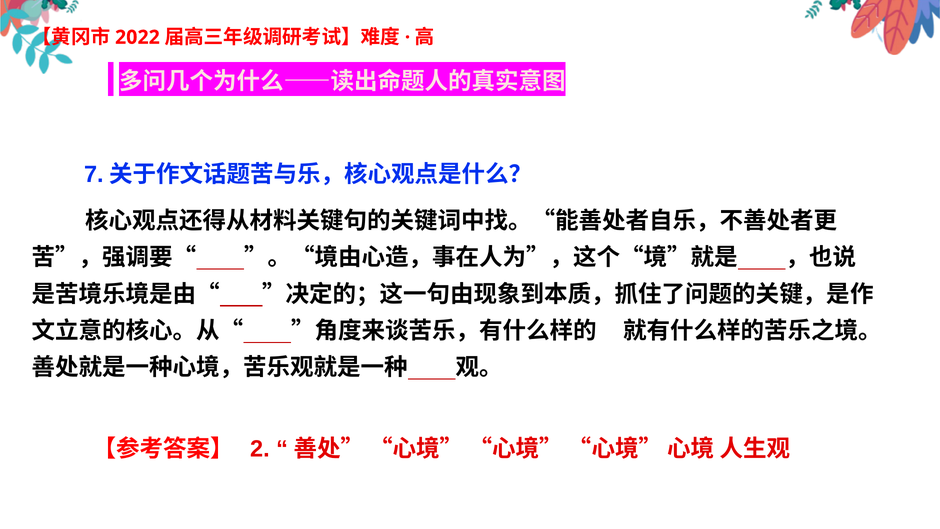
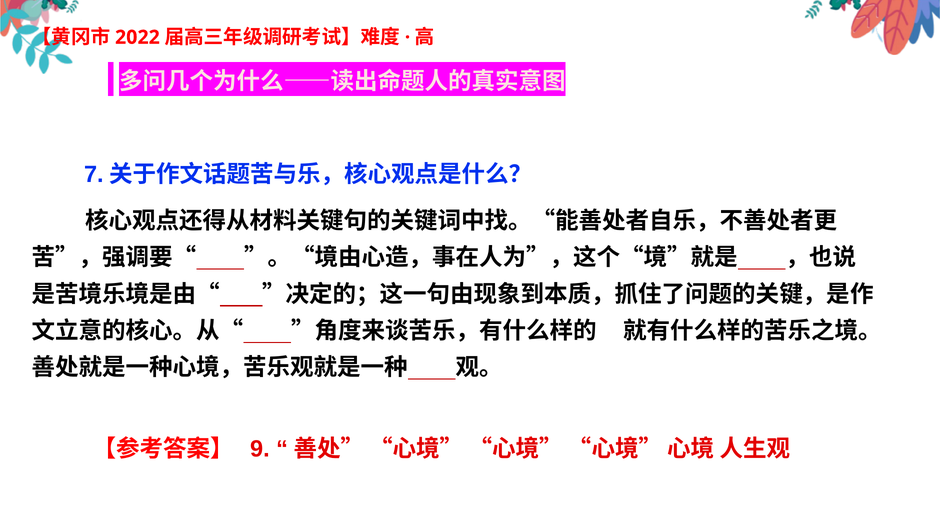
2: 2 -> 9 (260, 449)
